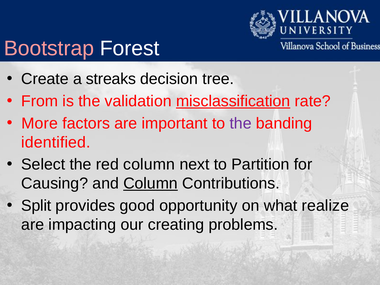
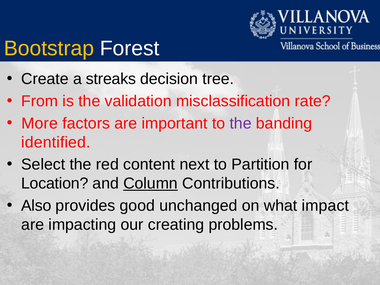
Bootstrap colour: pink -> yellow (49, 48)
misclassification underline: present -> none (233, 101)
red column: column -> content (149, 165)
Causing: Causing -> Location (55, 184)
Split: Split -> Also (36, 206)
opportunity: opportunity -> unchanged (198, 206)
realize: realize -> impact (325, 206)
